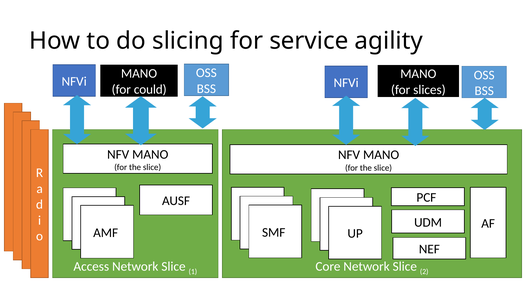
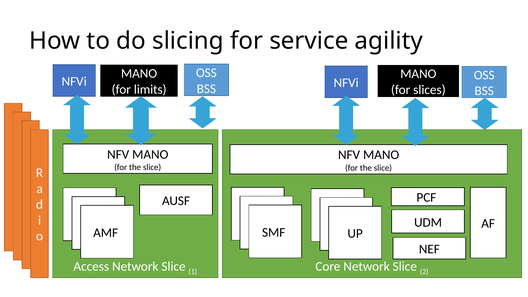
could: could -> limits (150, 89)
